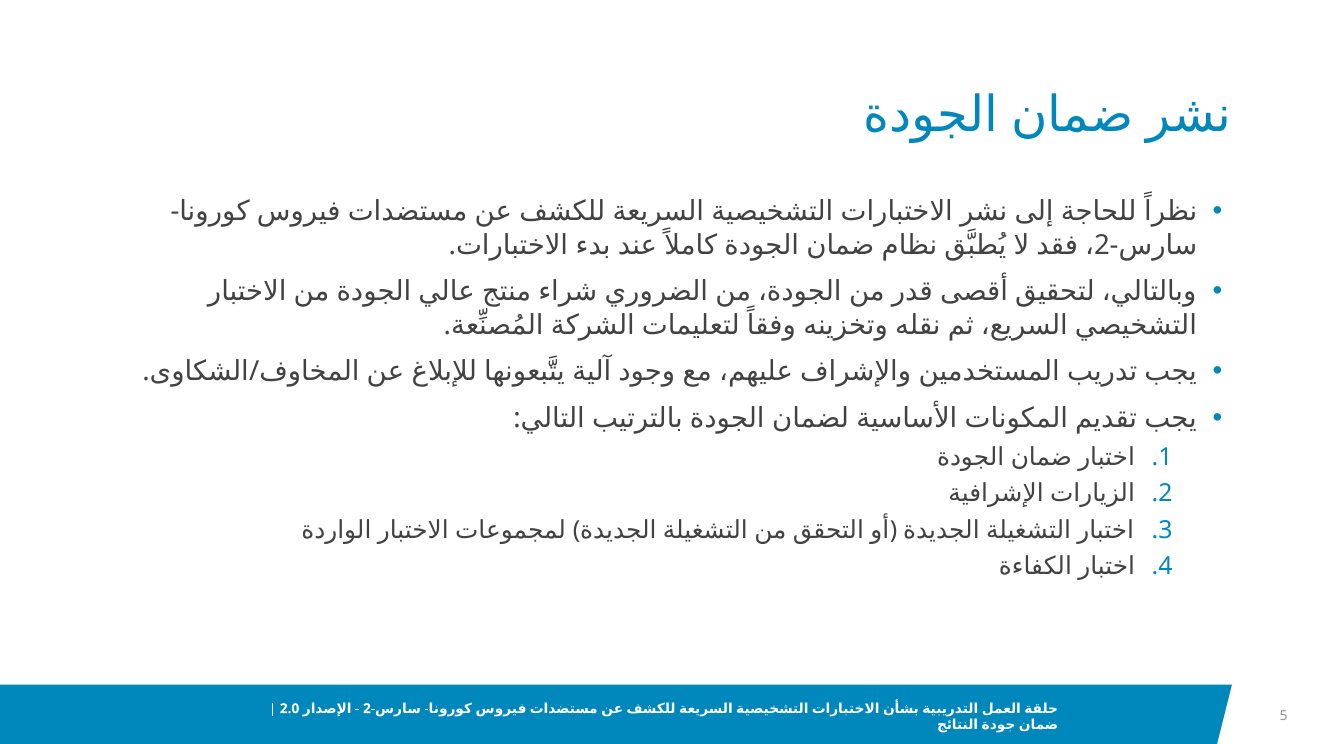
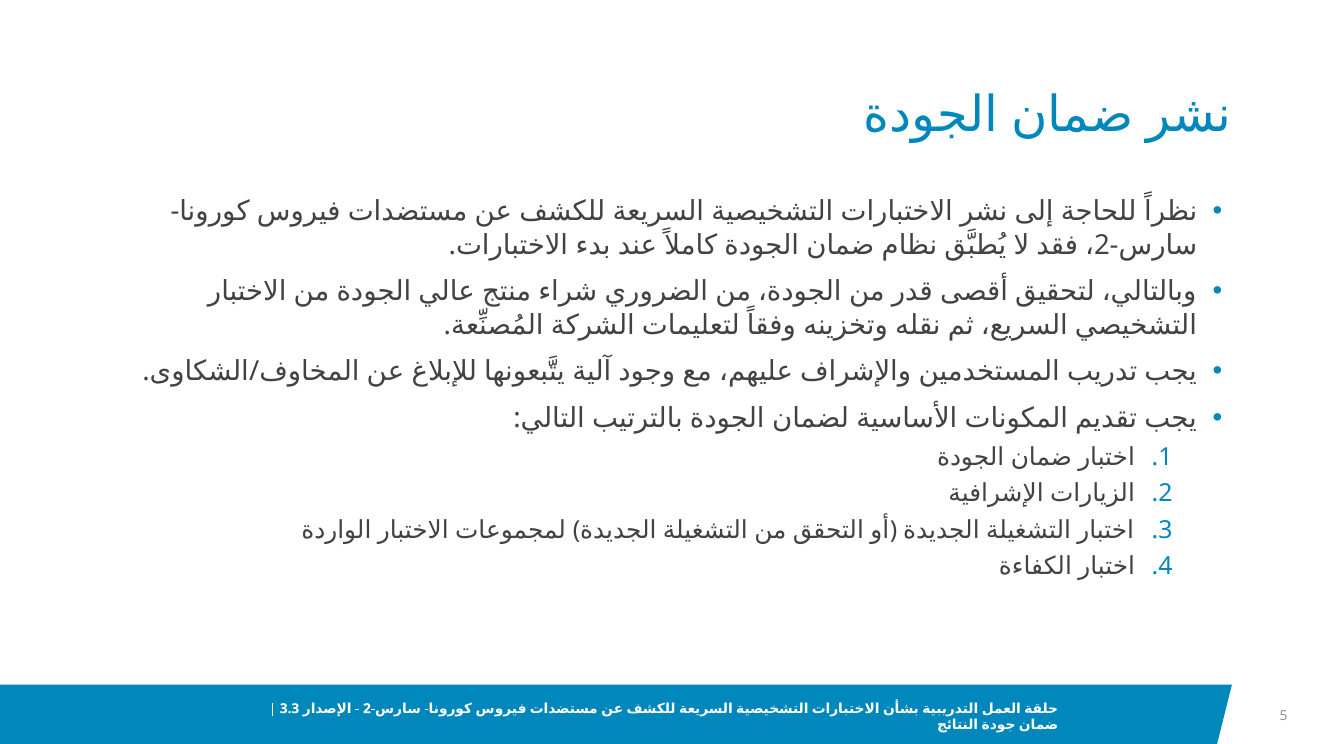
2.0: 2.0 -> 3.3 (290, 709)
